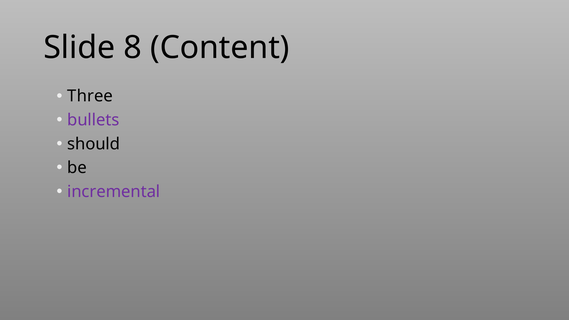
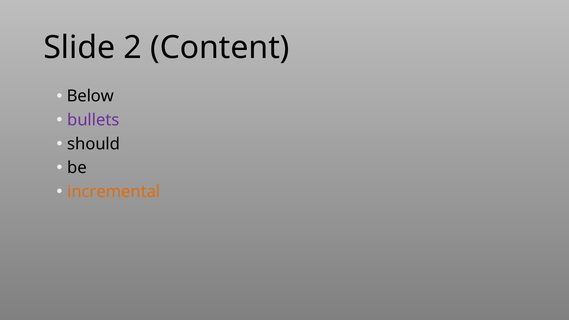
8: 8 -> 2 (133, 48)
Three: Three -> Below (90, 96)
incremental colour: purple -> orange (114, 192)
